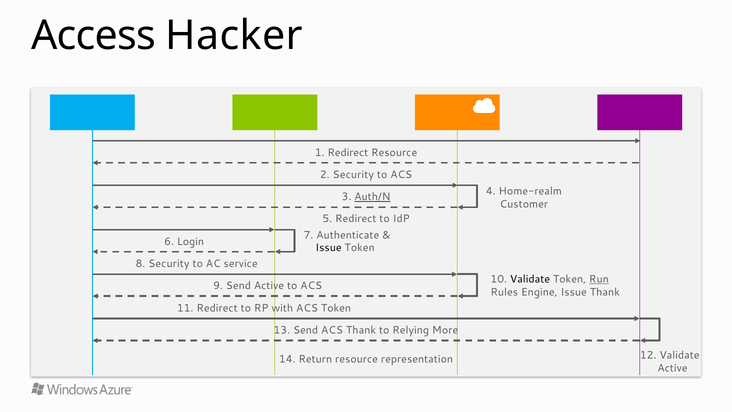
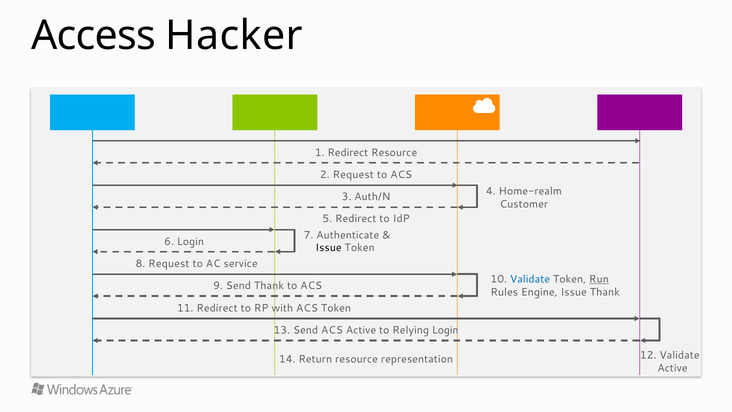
2 Security: Security -> Request (353, 175)
Auth/N underline: present -> none (372, 197)
8 Security: Security -> Request (169, 263)
Validate colour: black -> blue (530, 279)
Send Active: Active -> Thank (269, 286)
ACS Thank: Thank -> Active (361, 330)
Relying More: More -> Login (445, 330)
